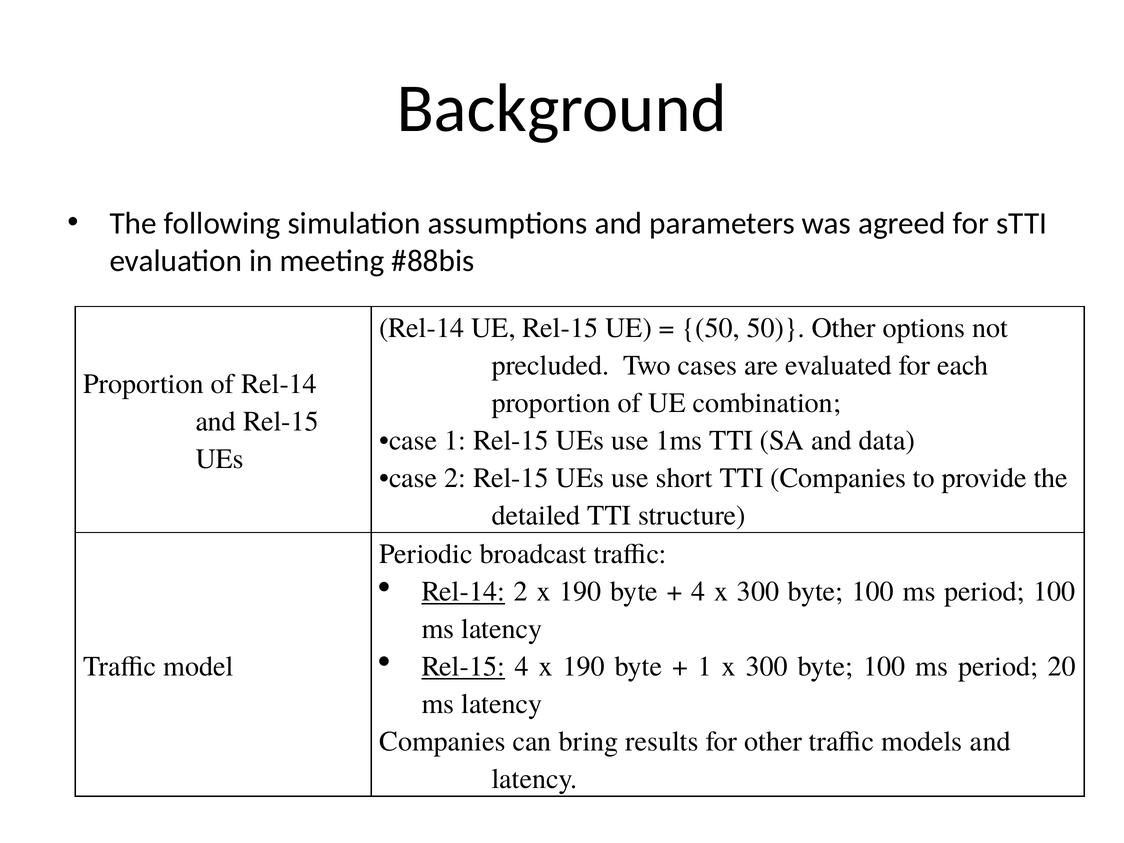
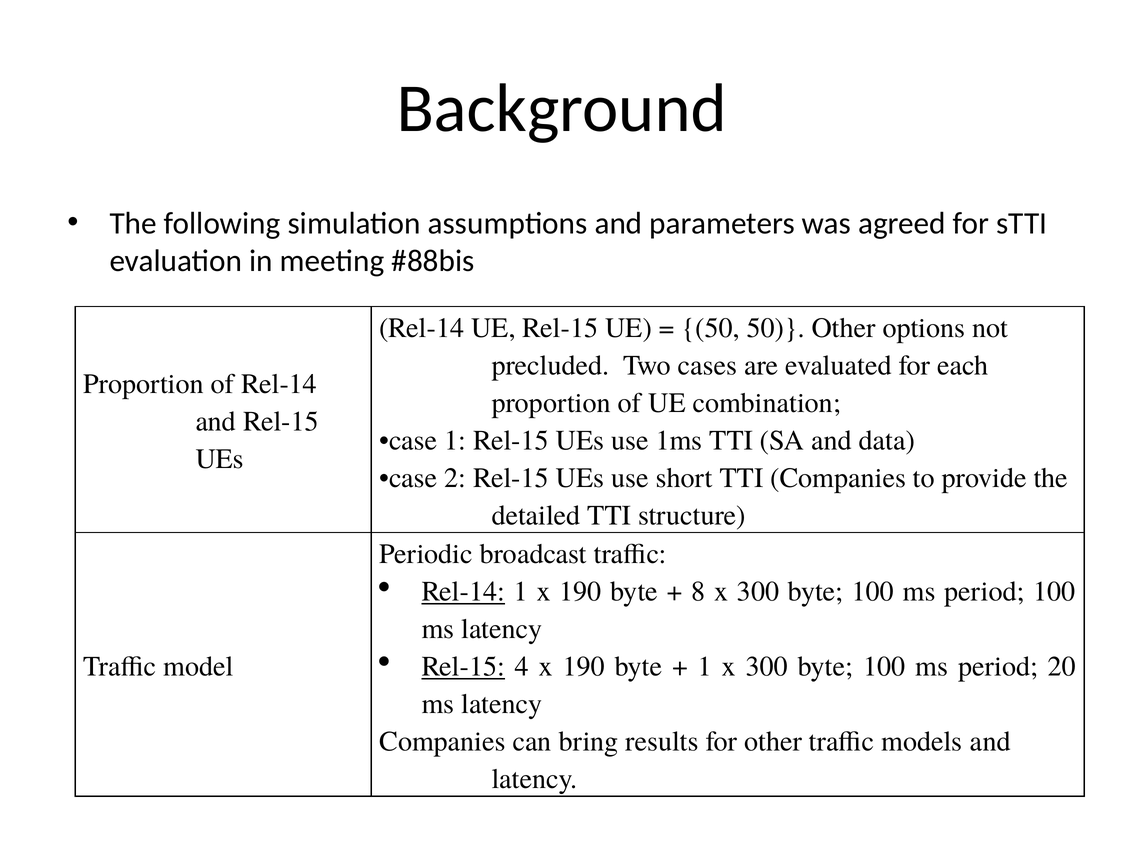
Rel-14 2: 2 -> 1 (521, 591)
4: 4 -> 8 (698, 591)
